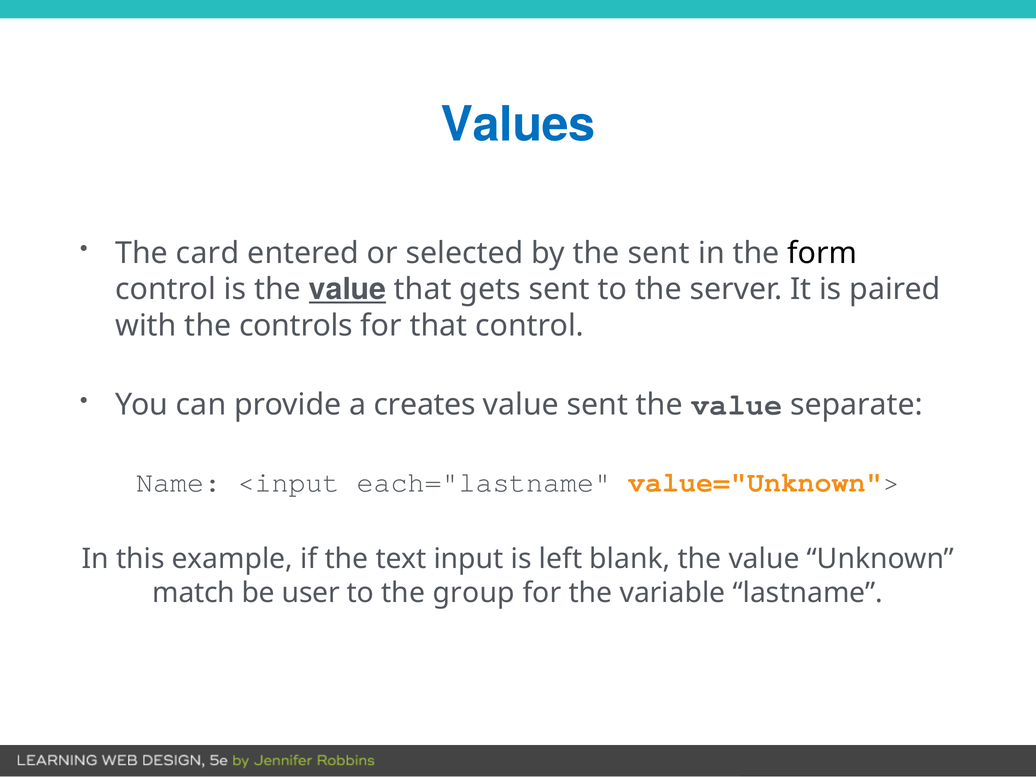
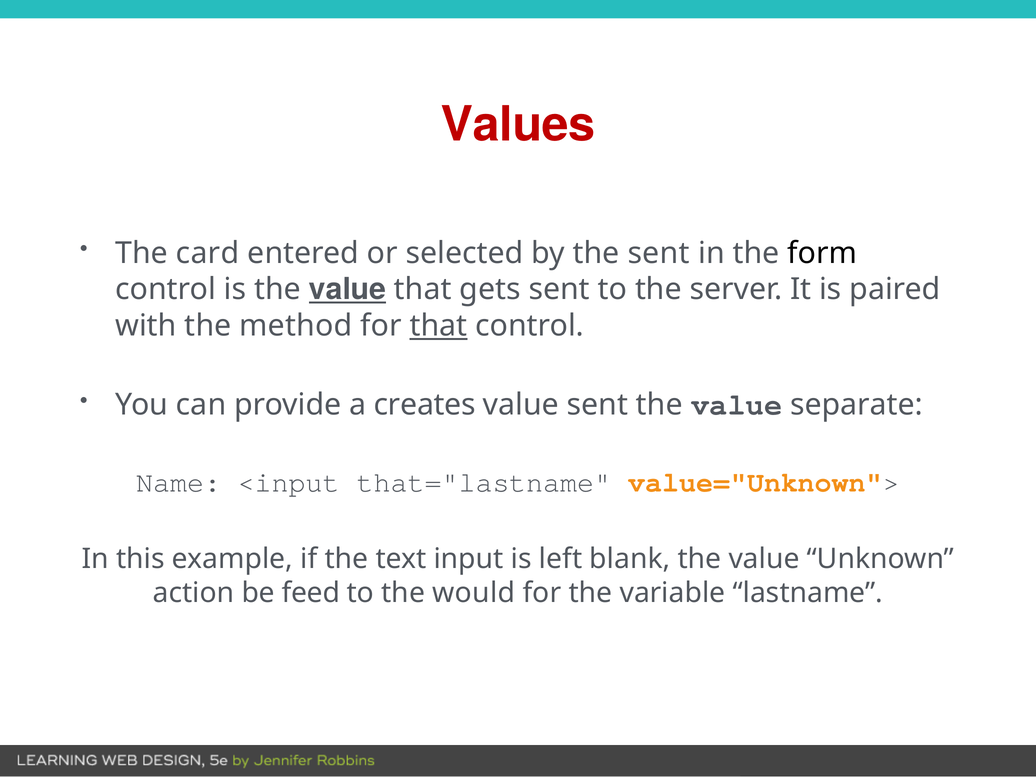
Values colour: blue -> red (518, 125)
controls: controls -> method (296, 326)
that underline: none -> present (438, 326)
each="lastname: each="lastname -> that="lastname (484, 482)
match: match -> action (193, 593)
user: user -> feed (311, 593)
group: group -> would (474, 593)
